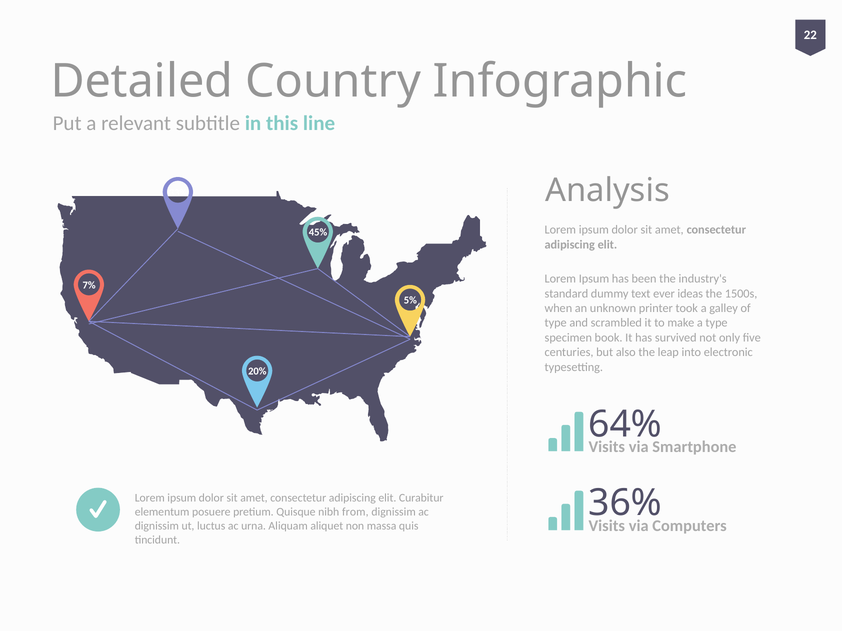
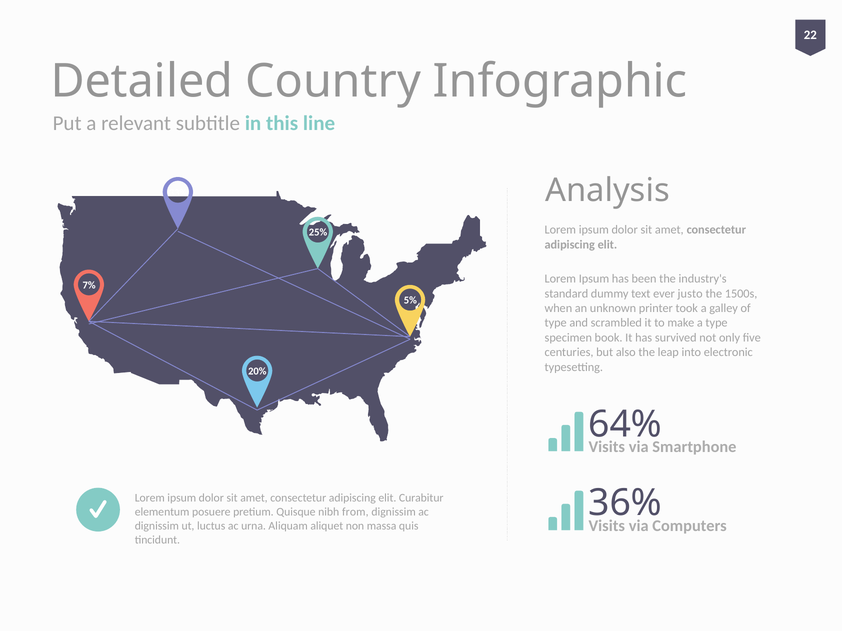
45%: 45% -> 25% (318, 233)
ideas: ideas -> justo (690, 294)
